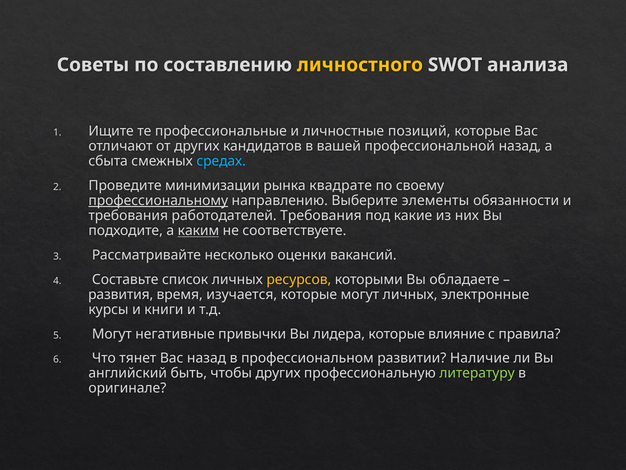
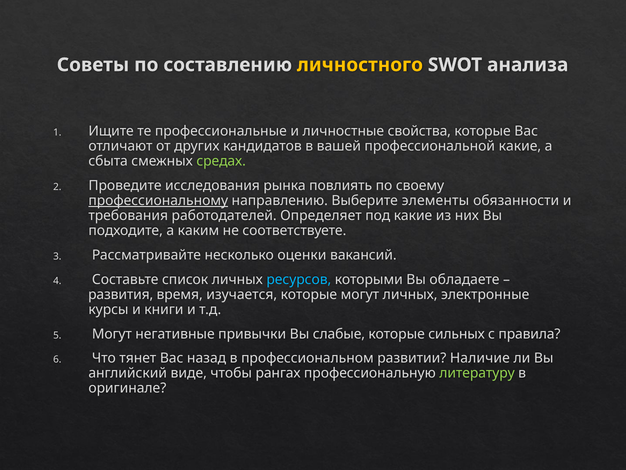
позиций: позиций -> свойства (419, 131)
профессиональной назад: назад -> какие (520, 146)
средах colour: light blue -> light green (221, 161)
минимизации: минимизации -> исследования (213, 185)
квадрате: квадрате -> повлиять (341, 185)
работодателей Требования: Требования -> Определяет (321, 215)
каким underline: present -> none (198, 230)
ресурсов colour: yellow -> light blue (299, 279)
лидера: лидера -> слабые (339, 334)
влияние: влияние -> сильных (457, 334)
быть: быть -> виде (189, 373)
чтобы других: других -> рангах (278, 373)
